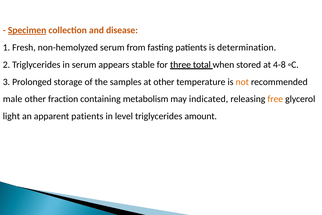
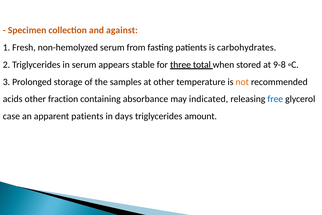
Specimen underline: present -> none (27, 30)
disease: disease -> against (122, 30)
determination: determination -> carbohydrates (247, 47)
4-8: 4-8 -> 9-8 (279, 65)
male: male -> acids (13, 99)
metabolism: metabolism -> absorbance (146, 99)
free colour: orange -> blue (275, 99)
light: light -> case (11, 116)
level: level -> days (124, 116)
